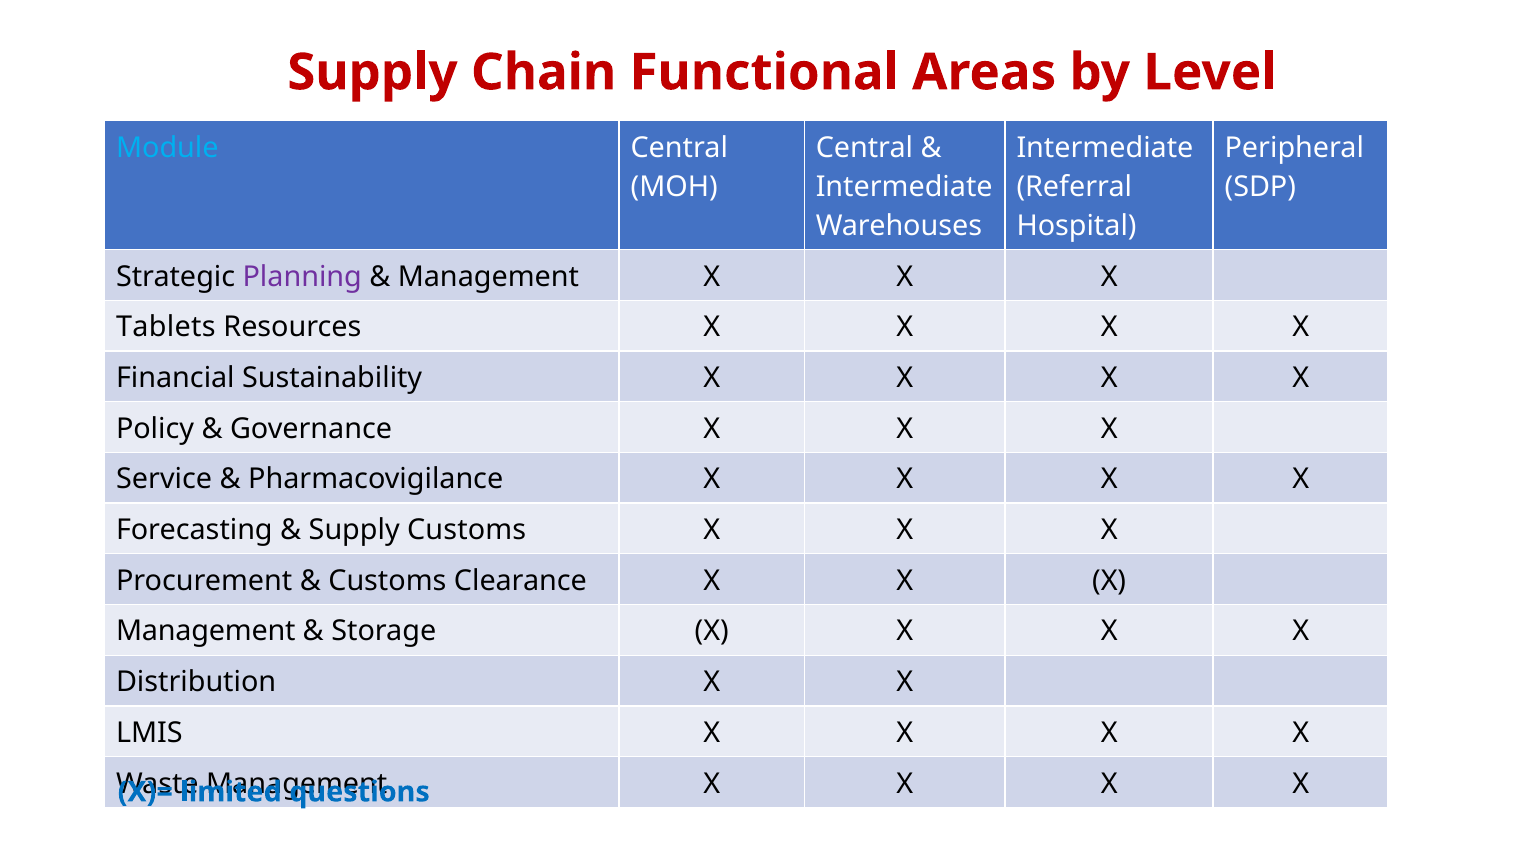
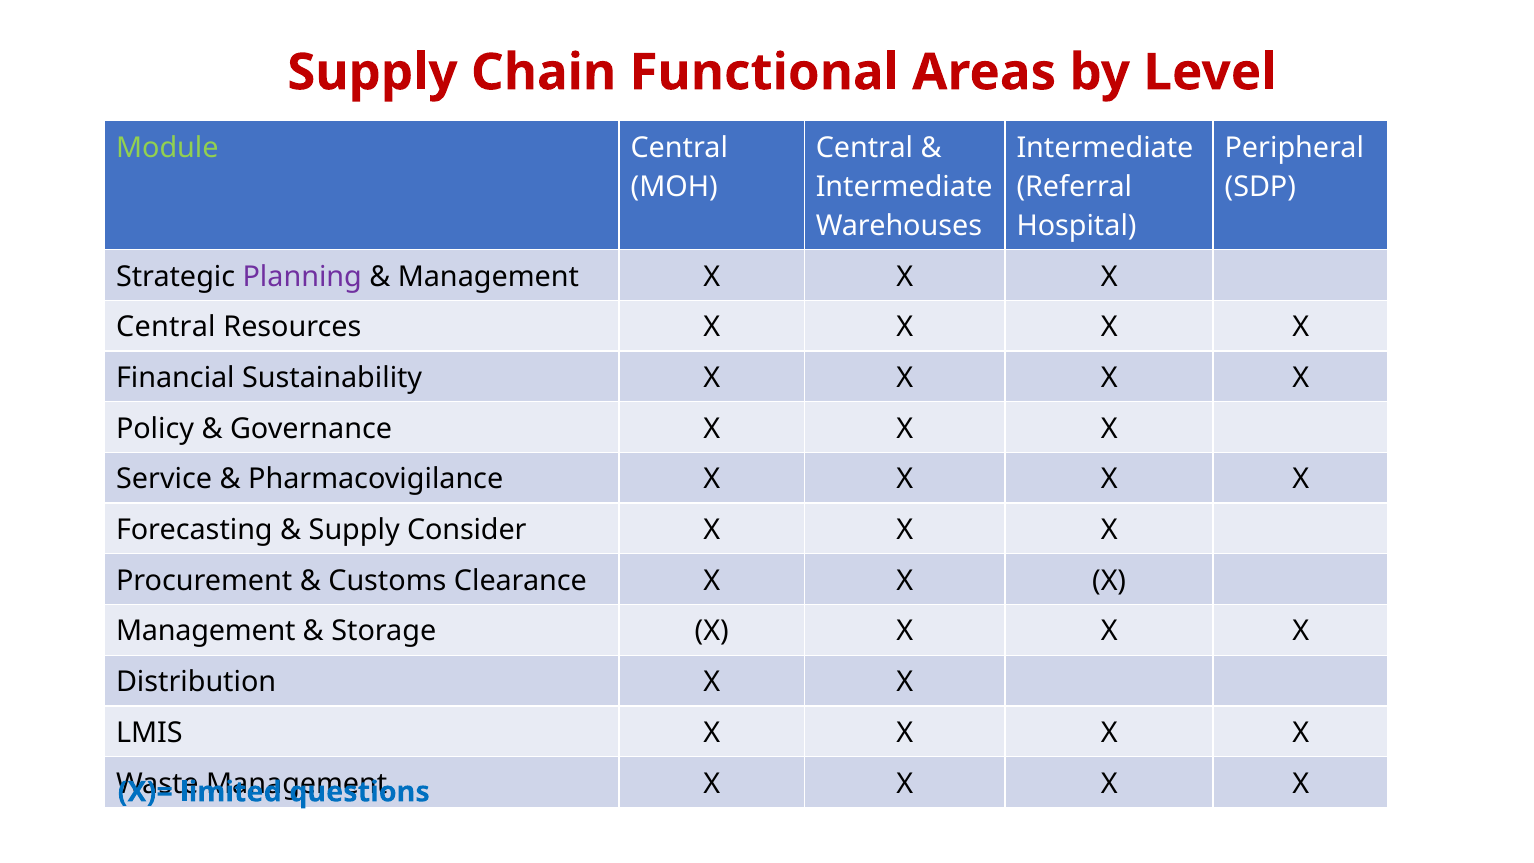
Module colour: light blue -> light green (167, 148)
Tablets: Tablets -> Central (166, 327)
Supply Customs: Customs -> Consider (467, 530)
